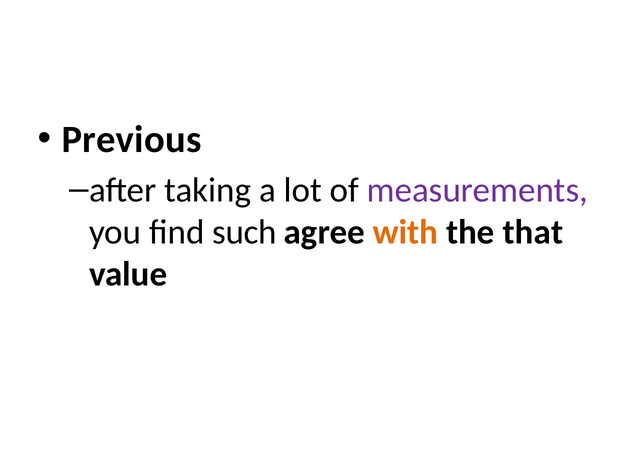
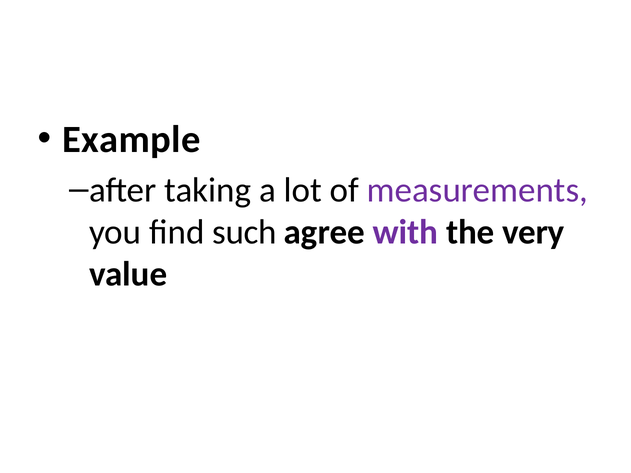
Previous: Previous -> Example (131, 139)
with colour: orange -> purple (405, 232)
that: that -> very (533, 232)
